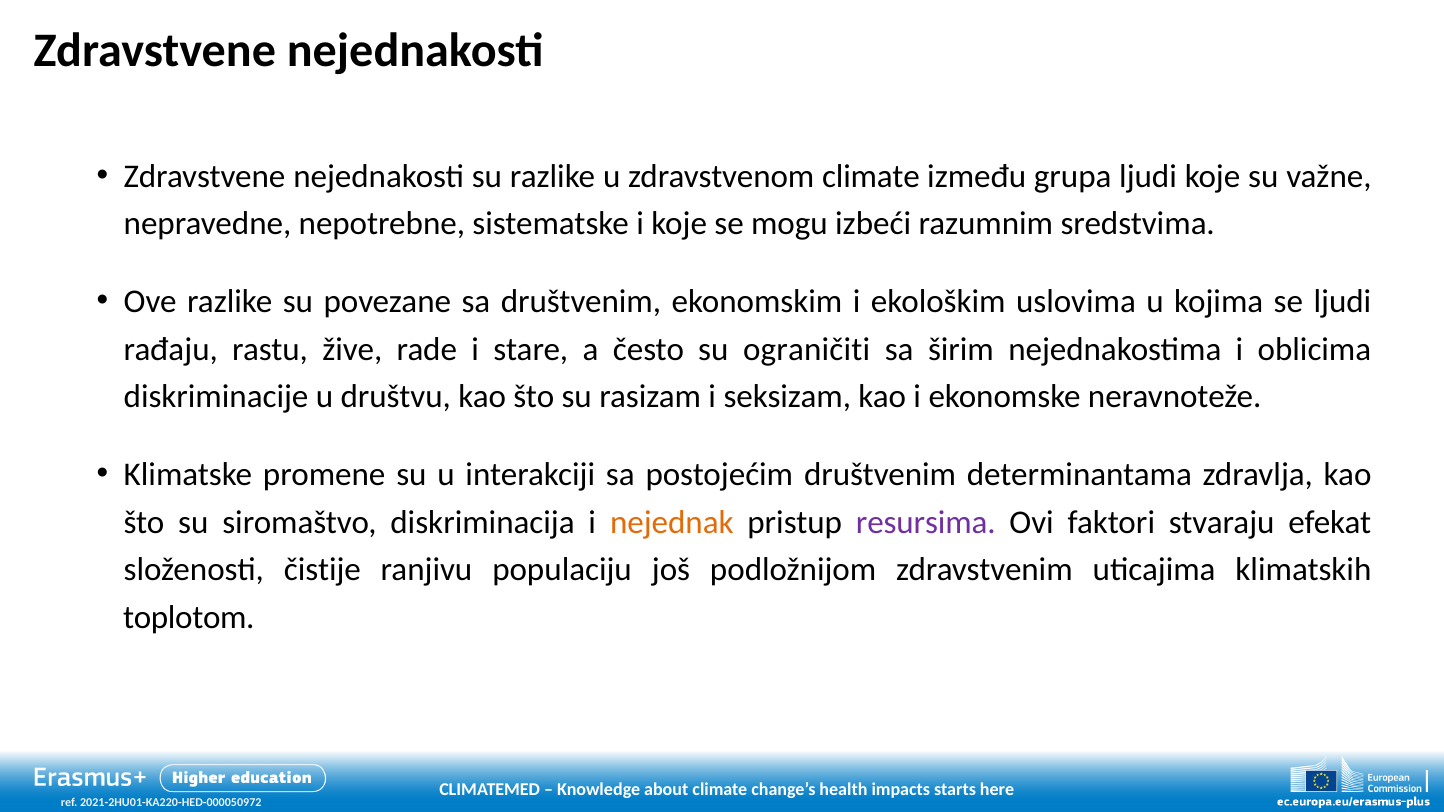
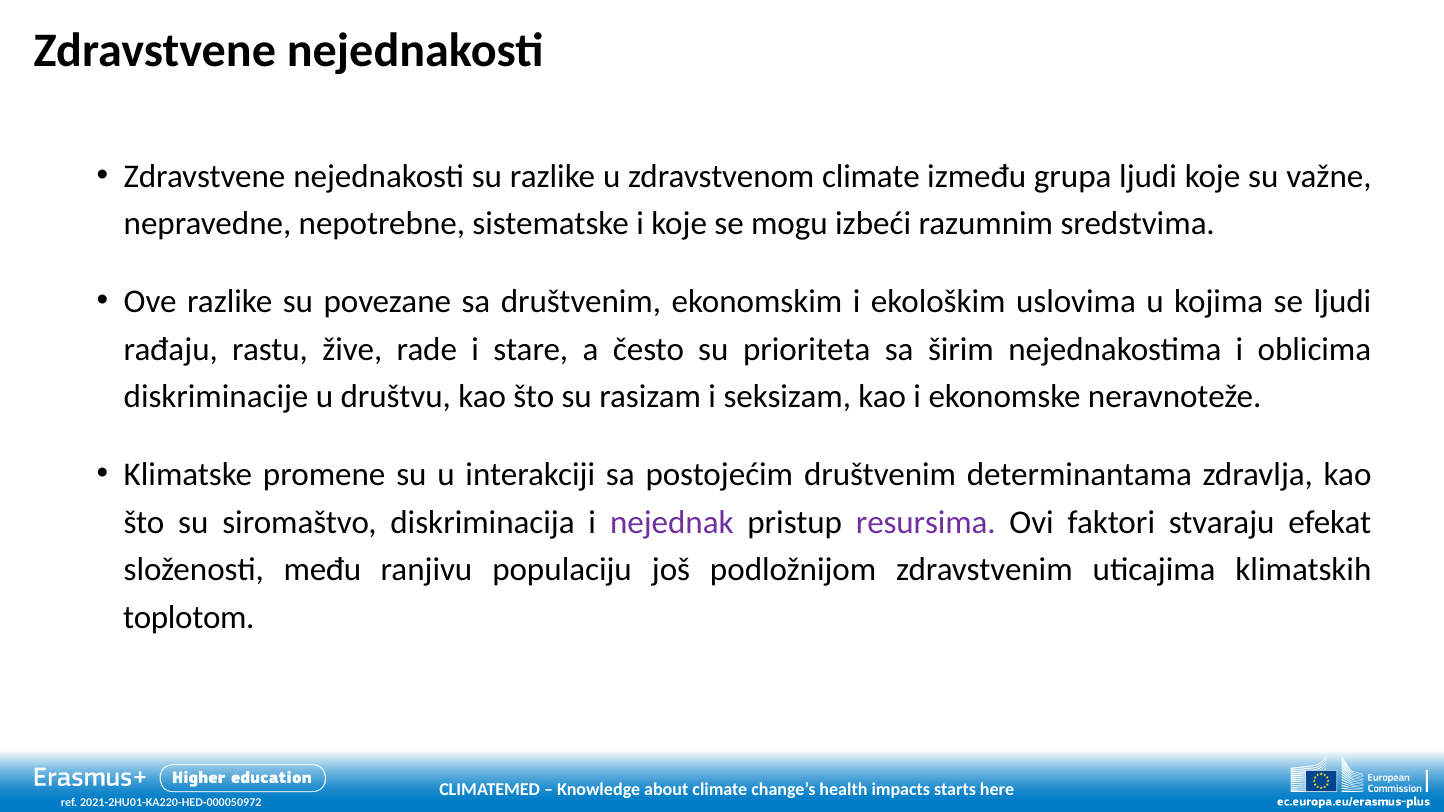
ograničiti: ograničiti -> prioriteta (807, 349)
nejednak colour: orange -> purple (672, 522)
čistije: čistije -> među (322, 570)
